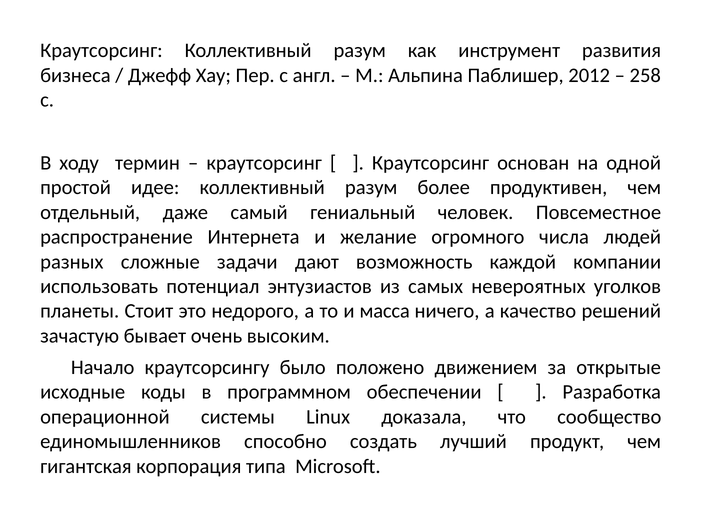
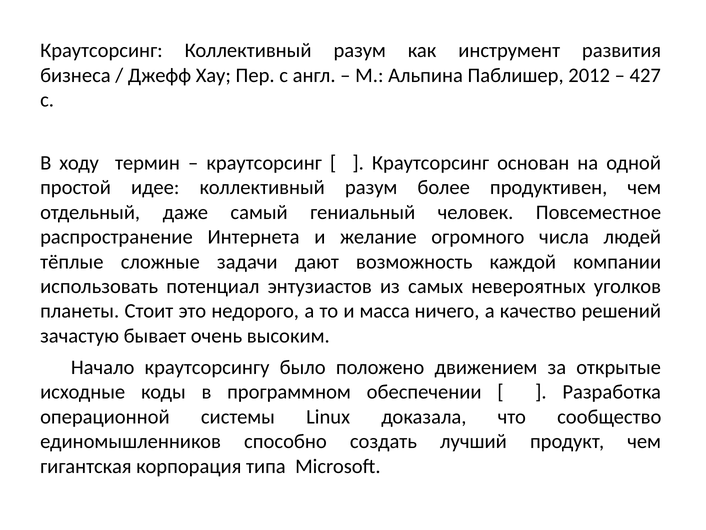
258: 258 -> 427 (645, 75)
разных: разных -> тёплые (72, 261)
